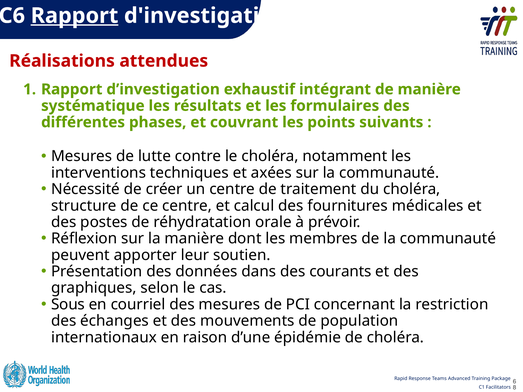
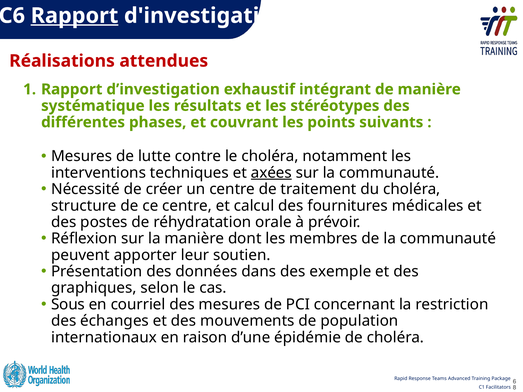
formulaires: formulaires -> stéréotypes (335, 106)
axées underline: none -> present (271, 173)
courants: courants -> exemple (340, 272)
